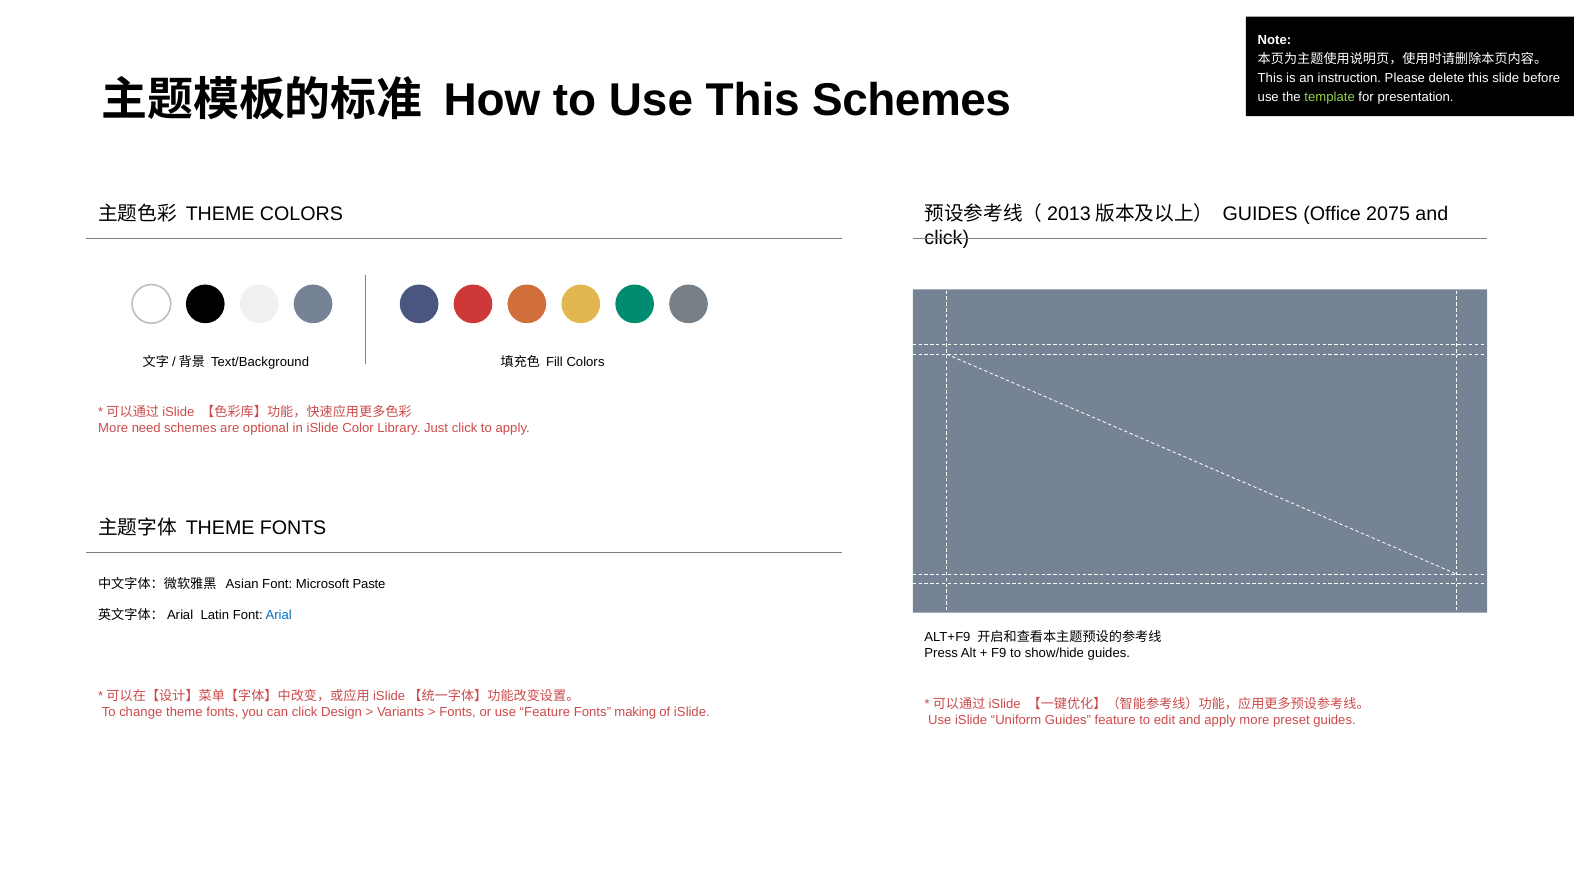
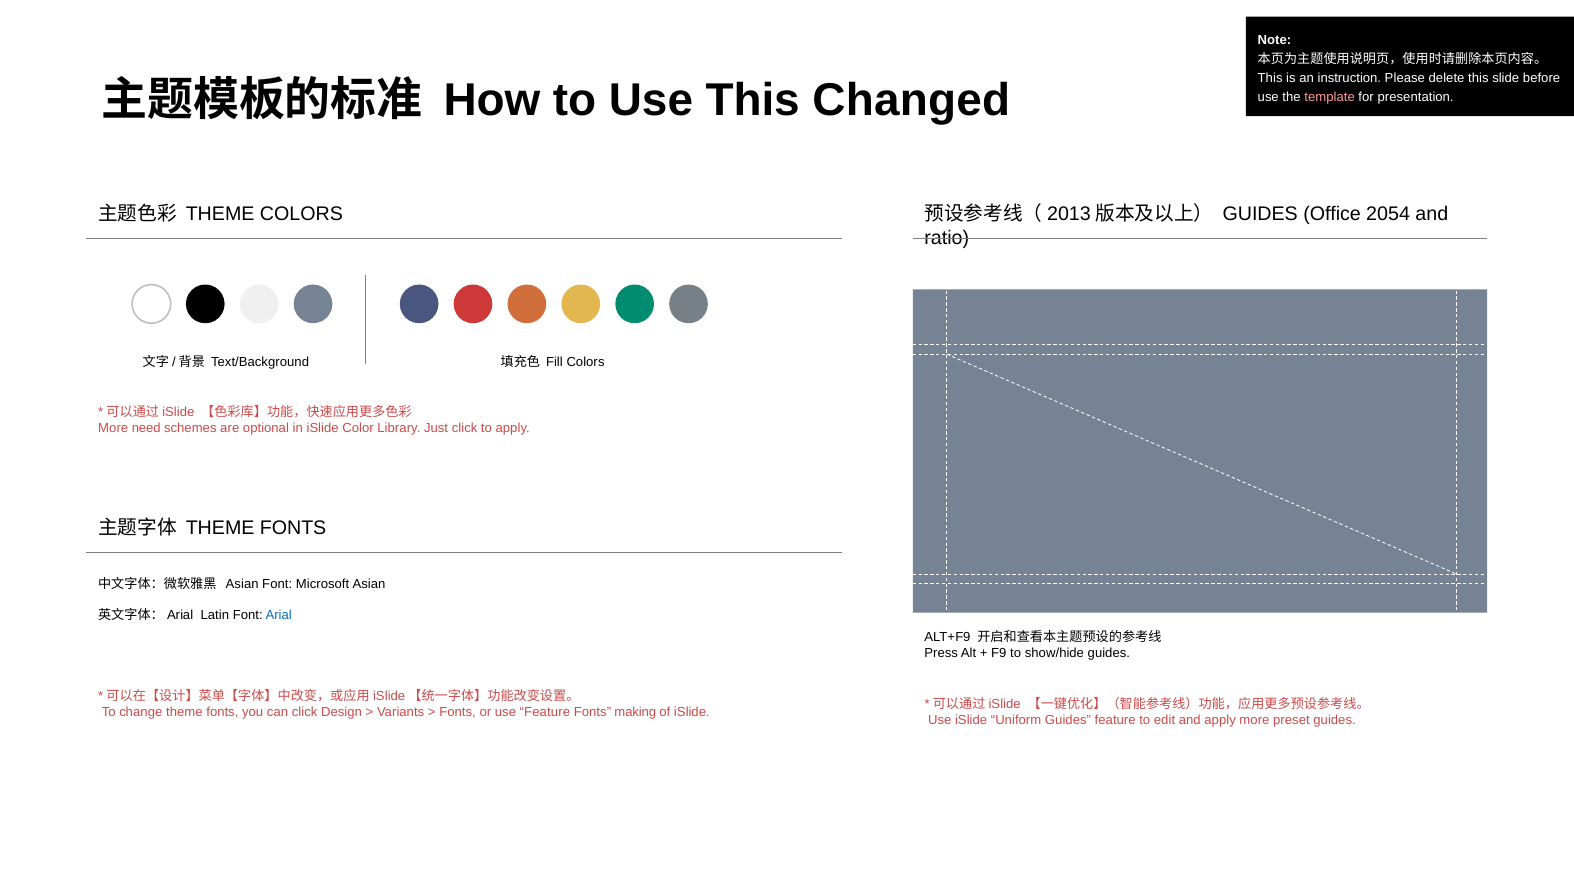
This Schemes: Schemes -> Changed (911, 100)
template colour: light green -> pink (1330, 97)
2075: 2075 -> 2054 (1388, 214)
click: click -> ratio (947, 238)
Microsoft Paste: Paste -> Asian (369, 584)
